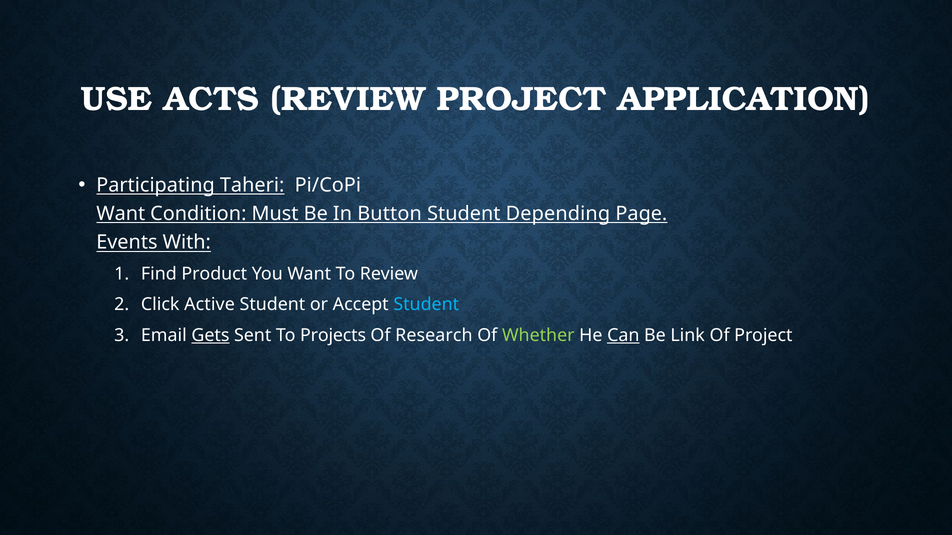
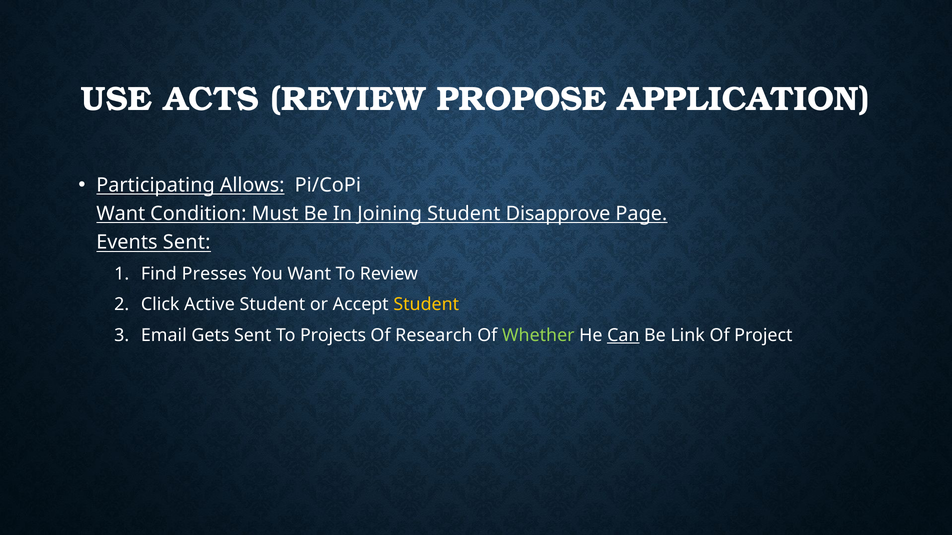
REVIEW PROJECT: PROJECT -> PROPOSE (522, 99)
Taheri: Taheri -> Allows (252, 185)
Button: Button -> Joining (390, 214)
Depending: Depending -> Disapprove (558, 214)
Events With: With -> Sent (187, 242)
Product: Product -> Presses (214, 274)
Student colour: light blue -> yellow (426, 305)
Gets underline: present -> none (210, 335)
